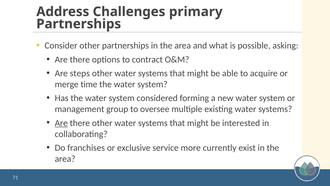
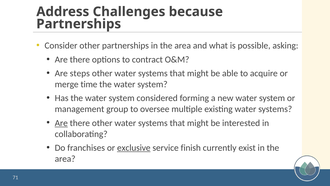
primary: primary -> because (196, 12)
exclusive underline: none -> present (134, 148)
more: more -> finish (191, 148)
